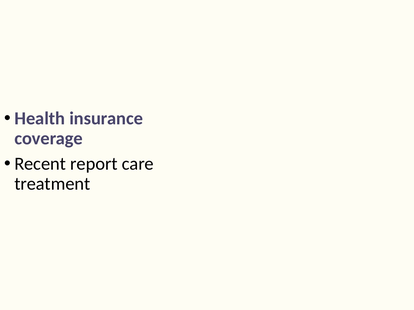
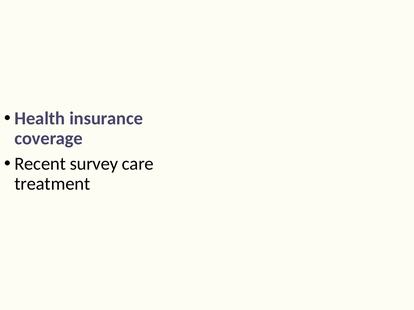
report: report -> survey (94, 164)
